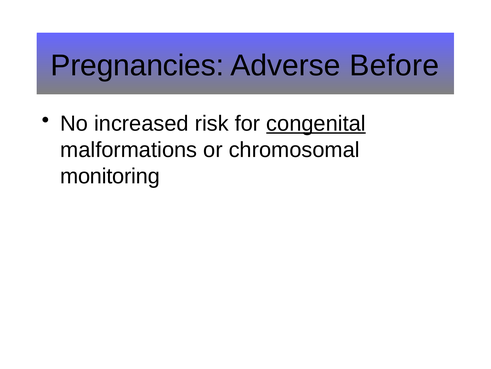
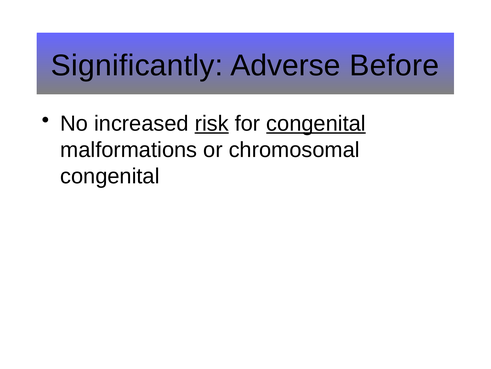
Pregnancies: Pregnancies -> Significantly (137, 66)
risk underline: none -> present (212, 123)
monitoring: monitoring -> congenital (110, 176)
